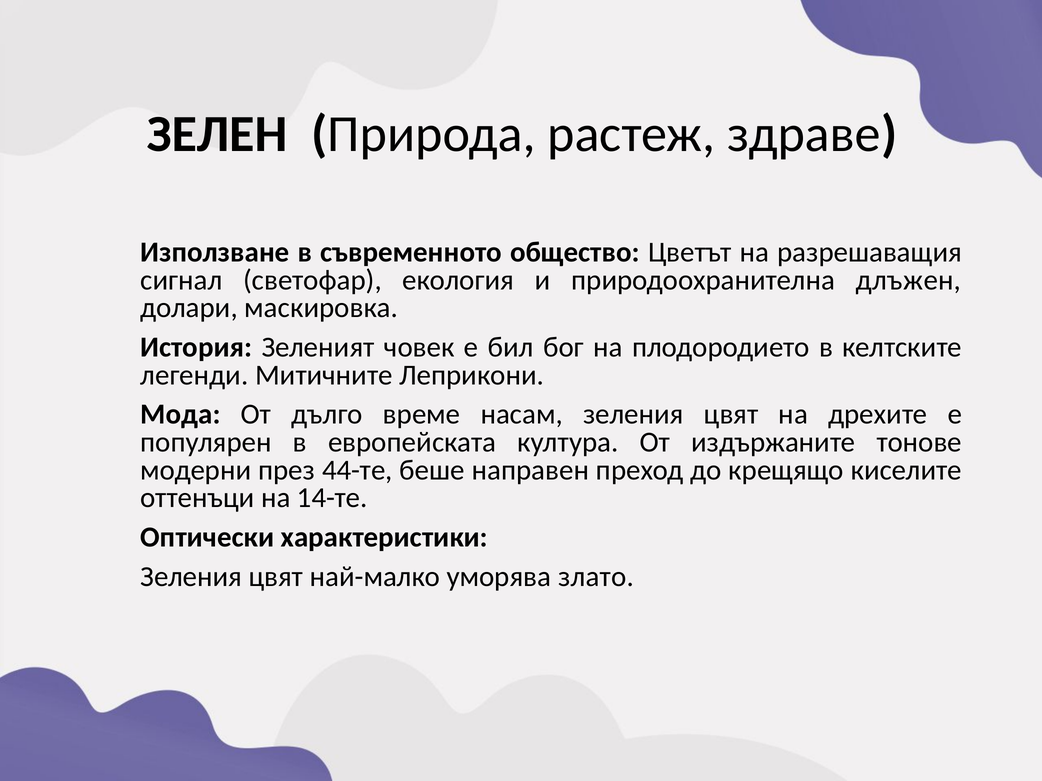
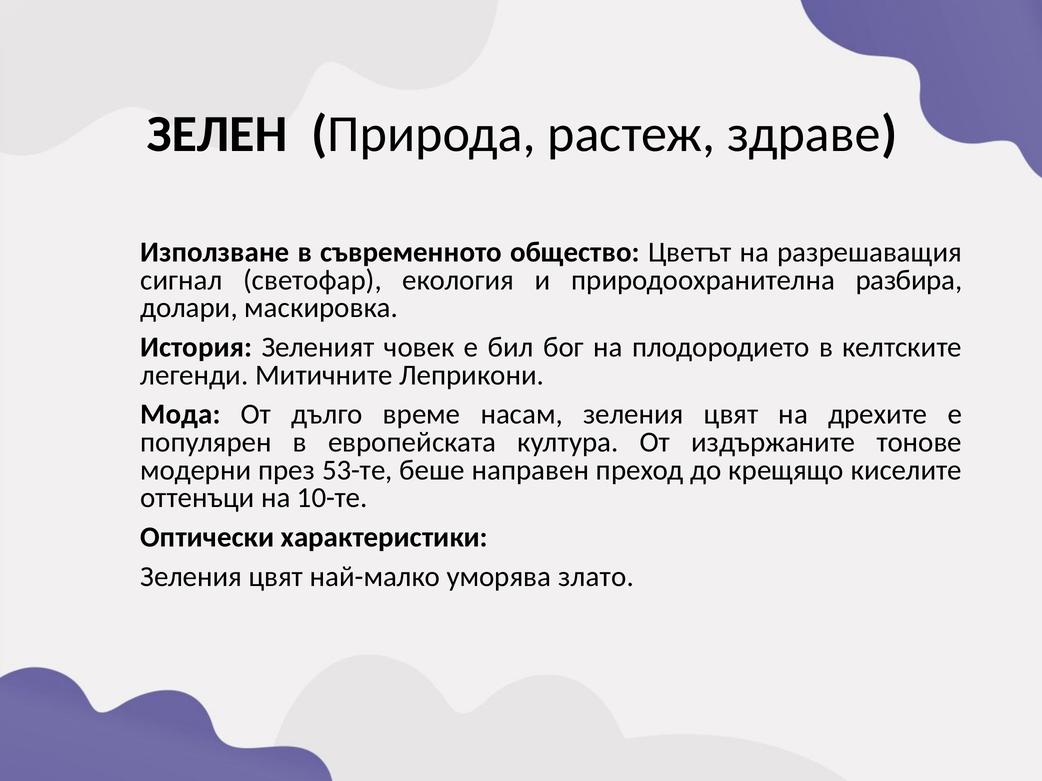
длъжен: длъжен -> разбира (909, 280)
44-те: 44-те -> 53-те (357, 470)
14-те: 14-те -> 10-те (332, 498)
